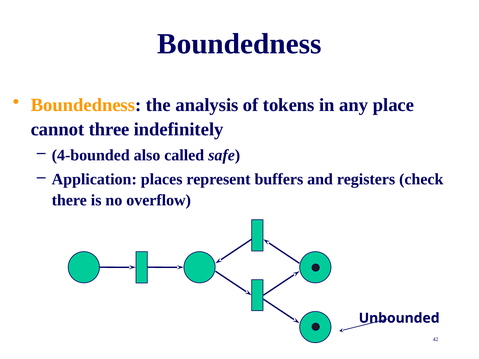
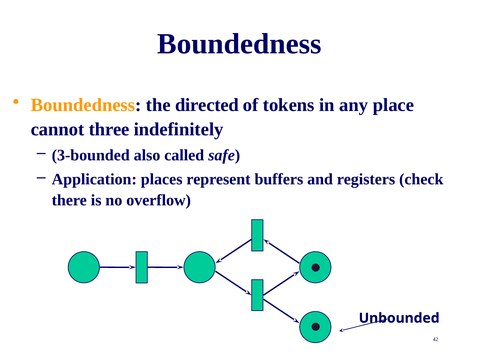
analysis: analysis -> directed (207, 105)
4-bounded: 4-bounded -> 3-bounded (91, 155)
